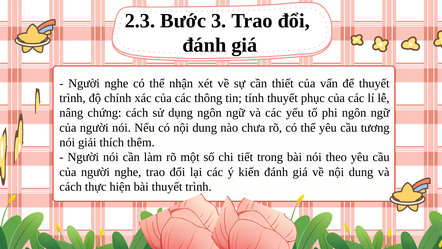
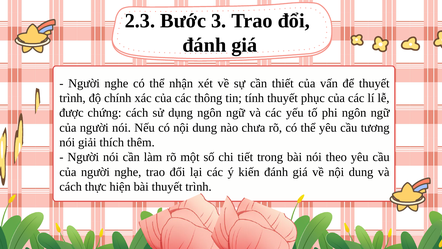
nâng: nâng -> được (71, 113)
